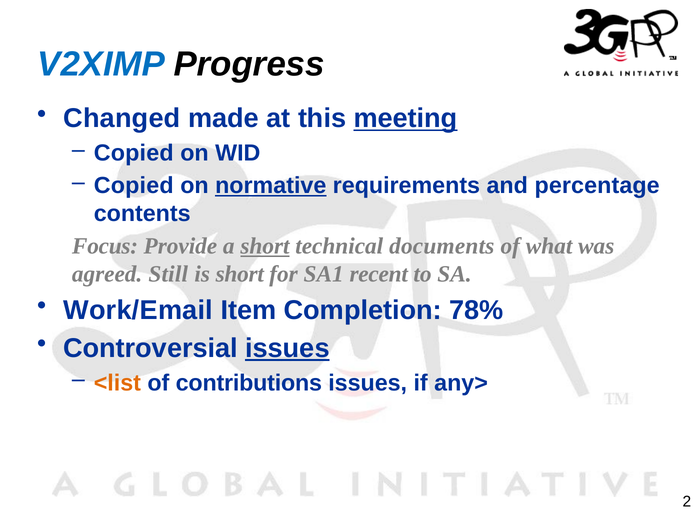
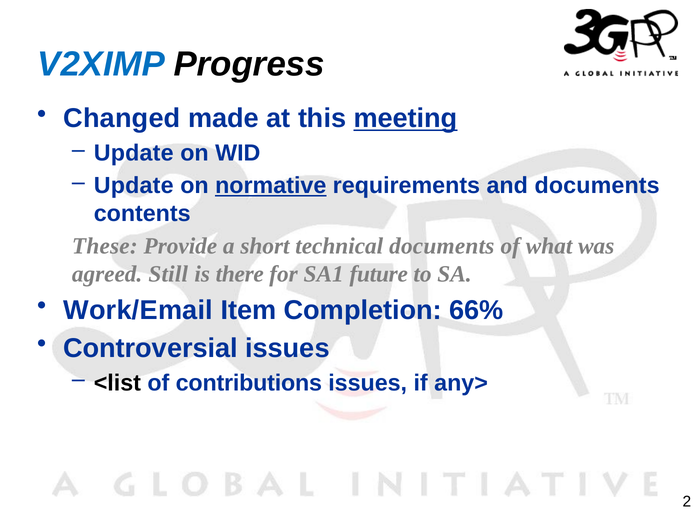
Copied: Copied -> Update (134, 153)
Copied: Copied -> Update (134, 186)
and percentage: percentage -> documents (597, 186)
Focus: Focus -> These (105, 246)
short underline: present -> none (265, 246)
is short: short -> there (240, 274)
recent: recent -> future (379, 274)
78%: 78% -> 66% (476, 310)
issues underline: present -> none (287, 348)
<list colour: orange -> black (117, 383)
